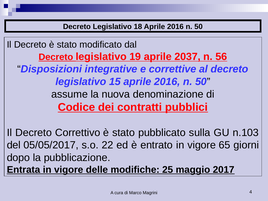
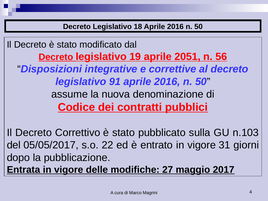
2037: 2037 -> 2051 (187, 57)
15: 15 -> 91 (115, 82)
65: 65 -> 31 (225, 145)
25: 25 -> 27 (168, 170)
